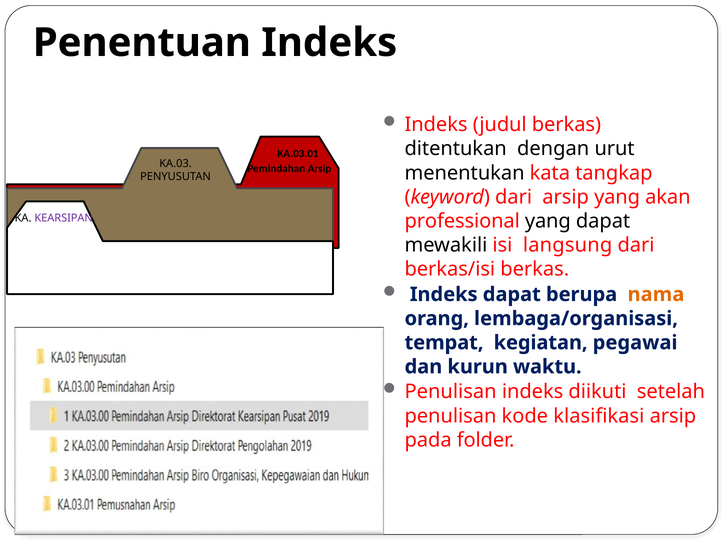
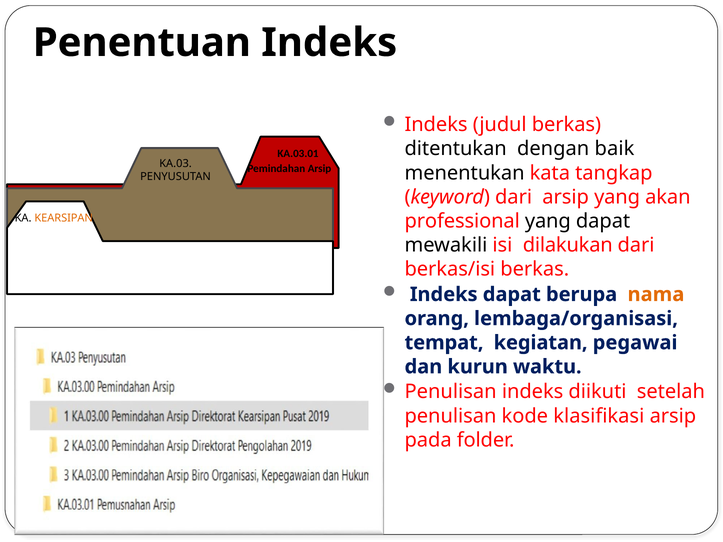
urut: urut -> baik (614, 149)
KEARSIPAN colour: purple -> orange (64, 218)
langsung: langsung -> dilakukan (568, 245)
